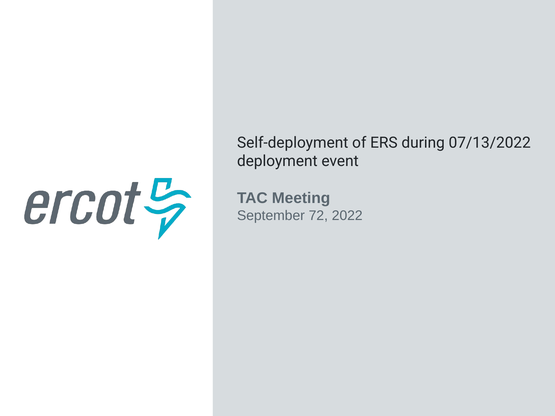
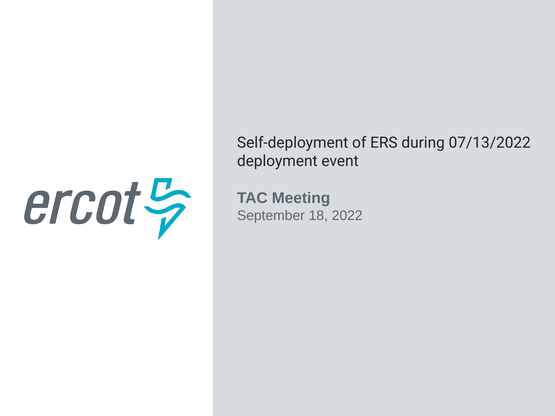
72: 72 -> 18 (318, 216)
